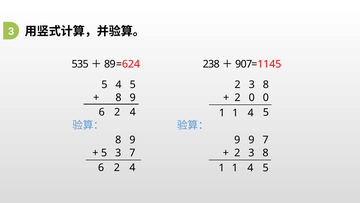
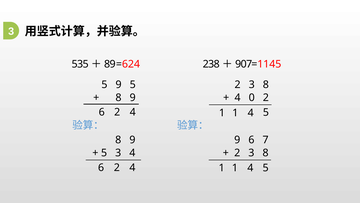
4: 4 -> 9 (119, 85)
2: 2 -> 4 (238, 97)
0 0: 0 -> 2 (266, 97)
9 9: 9 -> 6 (251, 140)
3 7: 7 -> 4 (132, 153)
